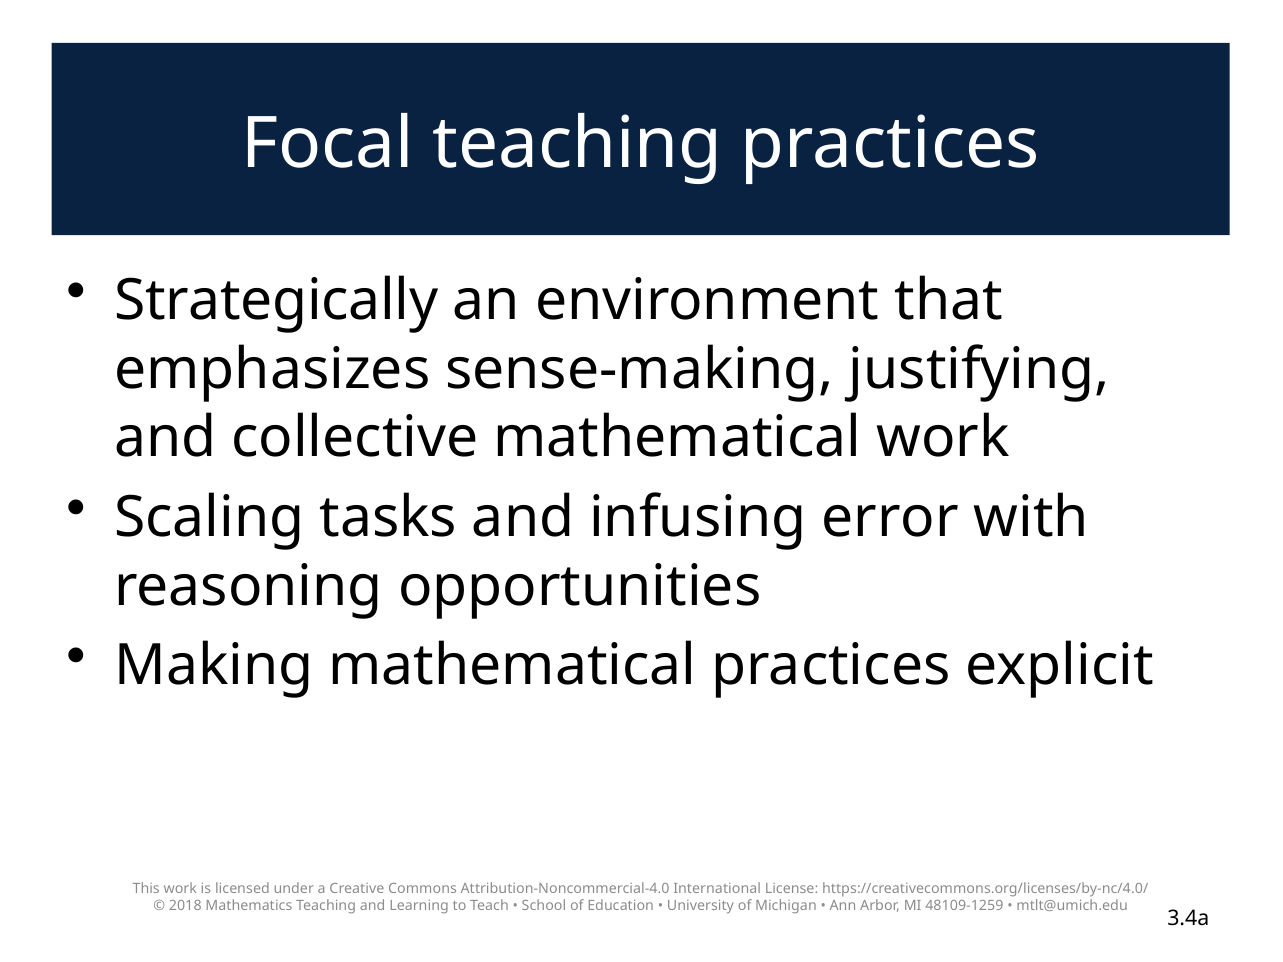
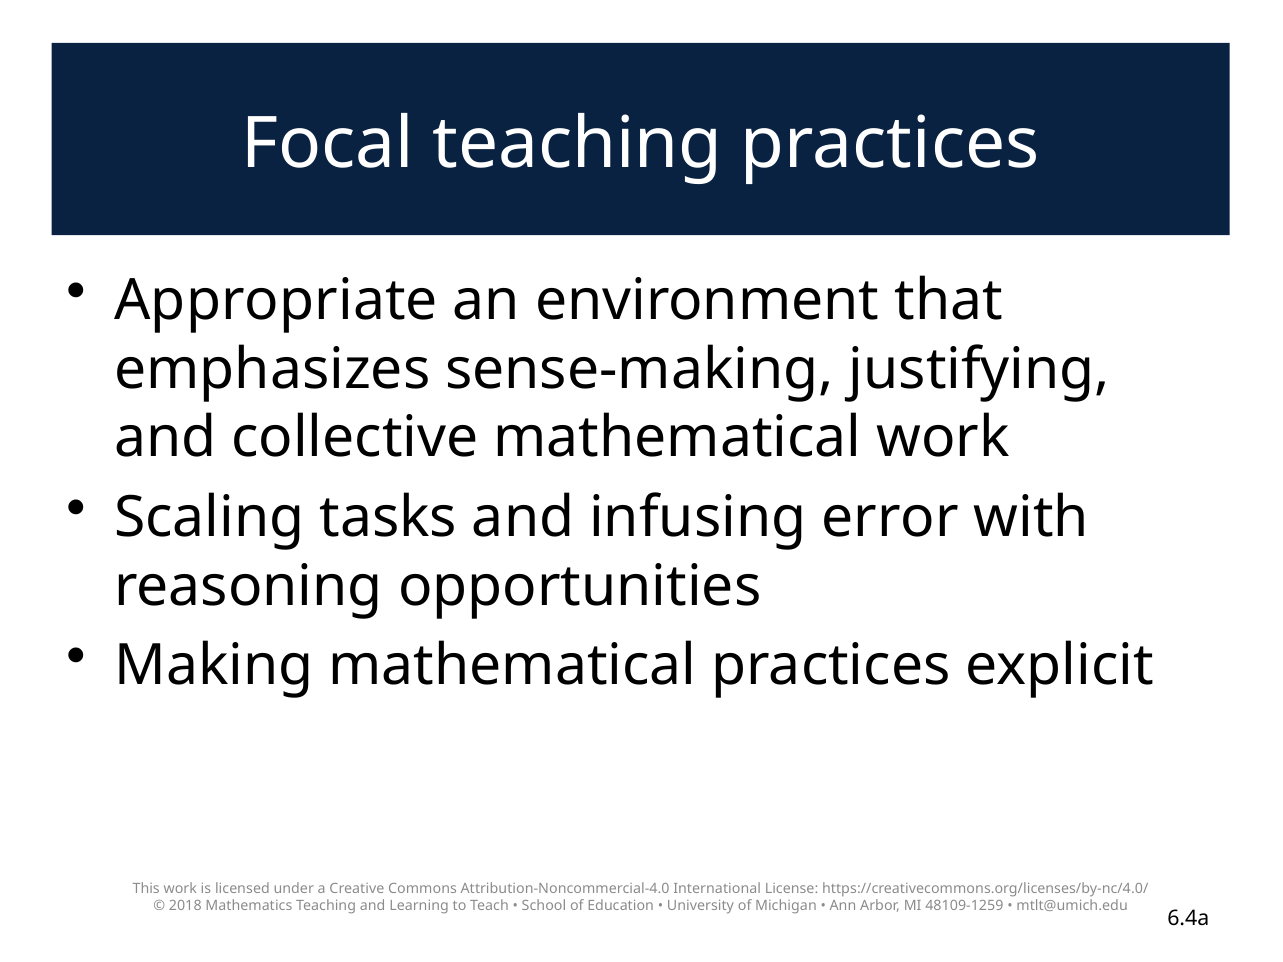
Strategically: Strategically -> Appropriate (276, 301)
3.4a: 3.4a -> 6.4a (1188, 919)
